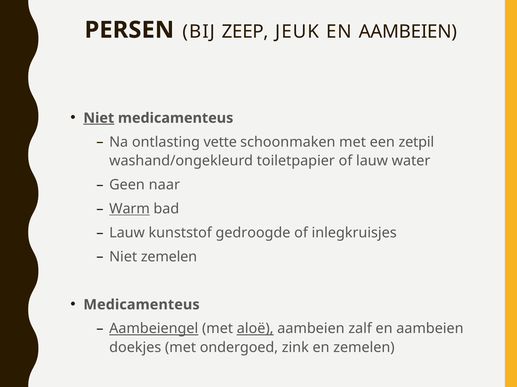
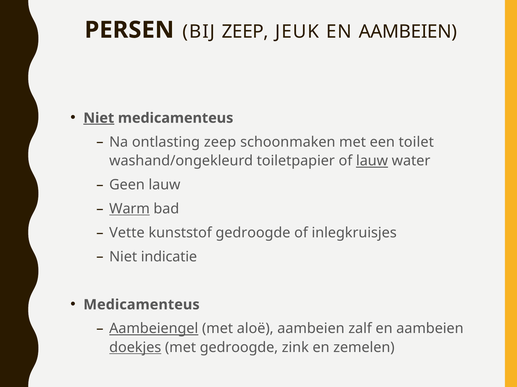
ontlasting vette: vette -> zeep (220, 142)
zetpil: zetpil -> toilet (416, 142)
lauw underline: none -> present (372, 161)
Geen naar: naar -> lauw (164, 185)
Lauw: Lauw -> Vette (127, 233)
Niet zemelen: zemelen -> indicatie (169, 257)
aloë underline: present -> none (255, 329)
doekjes underline: none -> present (135, 348)
met ondergoed: ondergoed -> gedroogde (239, 348)
